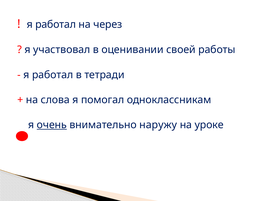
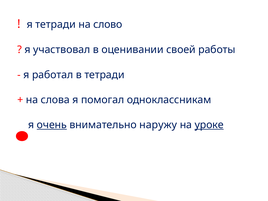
работал: работал -> тетради (56, 24)
через: через -> слово (108, 24)
уроке underline: none -> present (209, 125)
